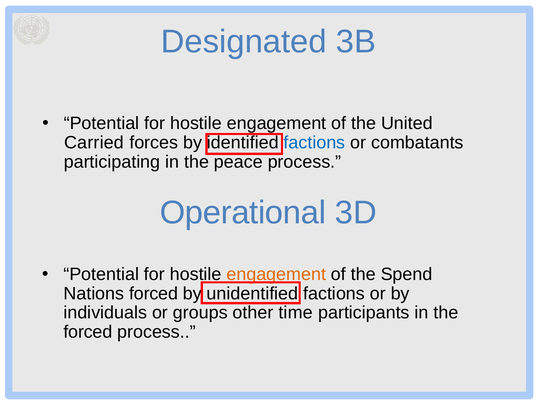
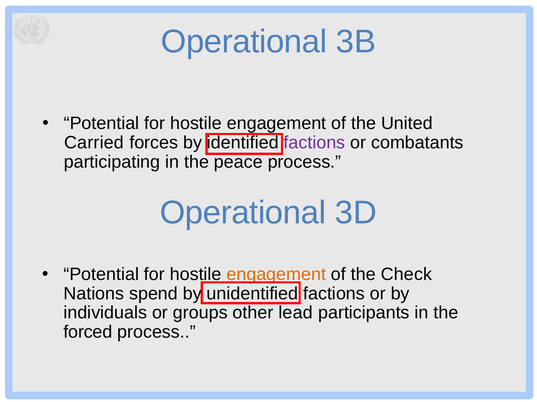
Designated: Designated -> Operational (244, 42)
factions colour: blue -> purple (314, 143)
Spend: Spend -> Check (406, 275)
Nations forced: forced -> spend (153, 294)
time: time -> lead (296, 313)
